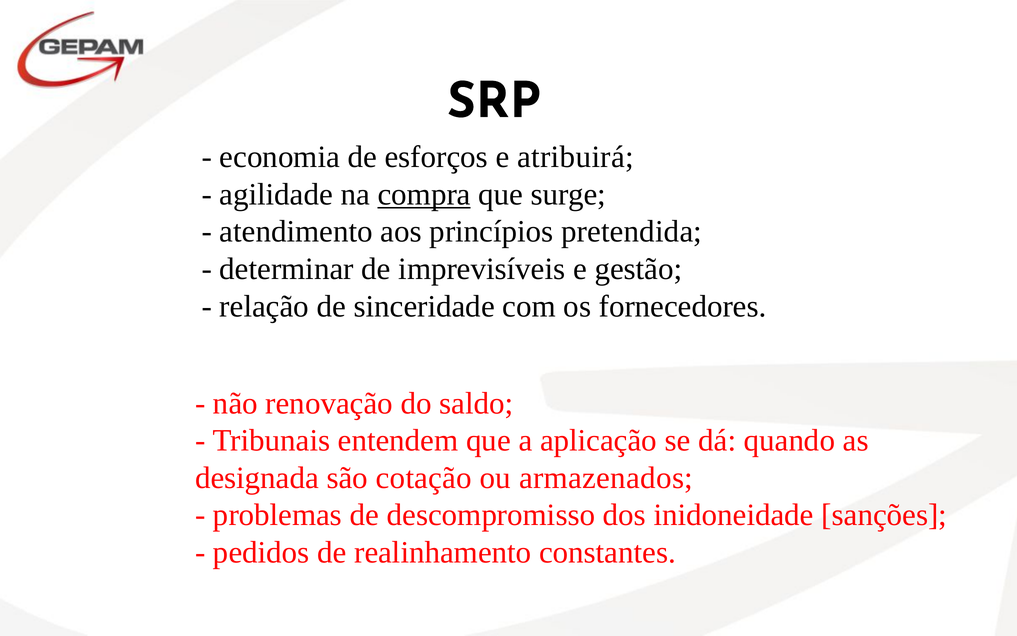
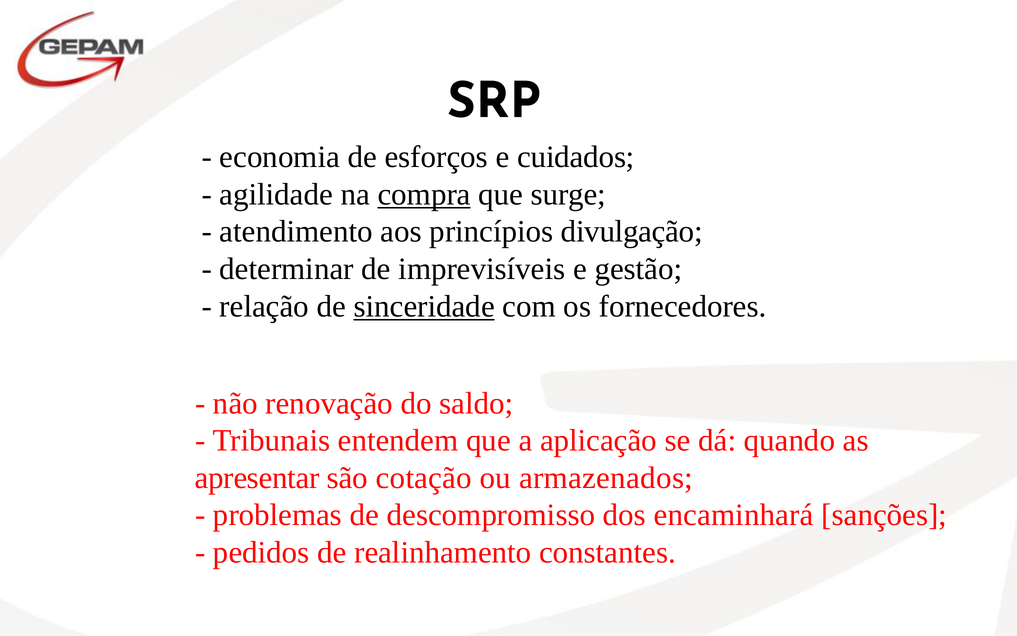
atribuirá: atribuirá -> cuidados (576, 157)
pretendida: pretendida -> divulgação (632, 232)
sinceridade underline: none -> present (424, 306)
designada: designada -> apresentar (257, 478)
inidoneidade: inidoneidade -> encaminhará (734, 515)
